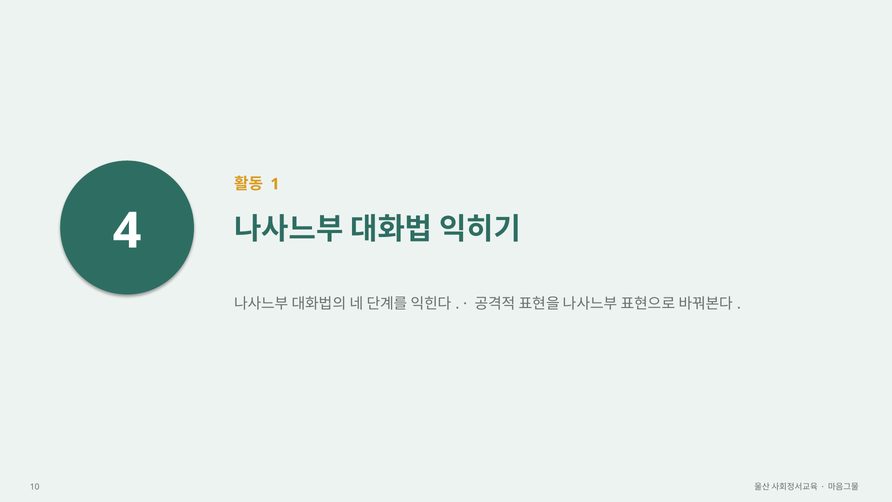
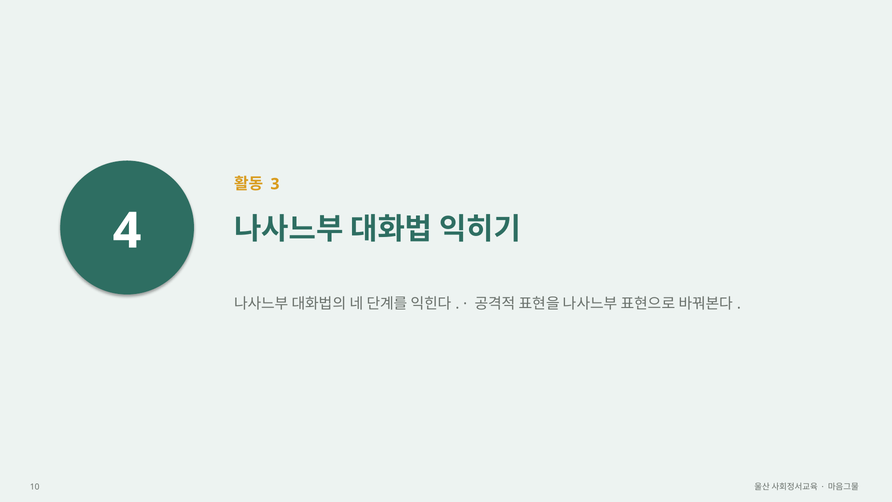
1: 1 -> 3 (275, 184)
